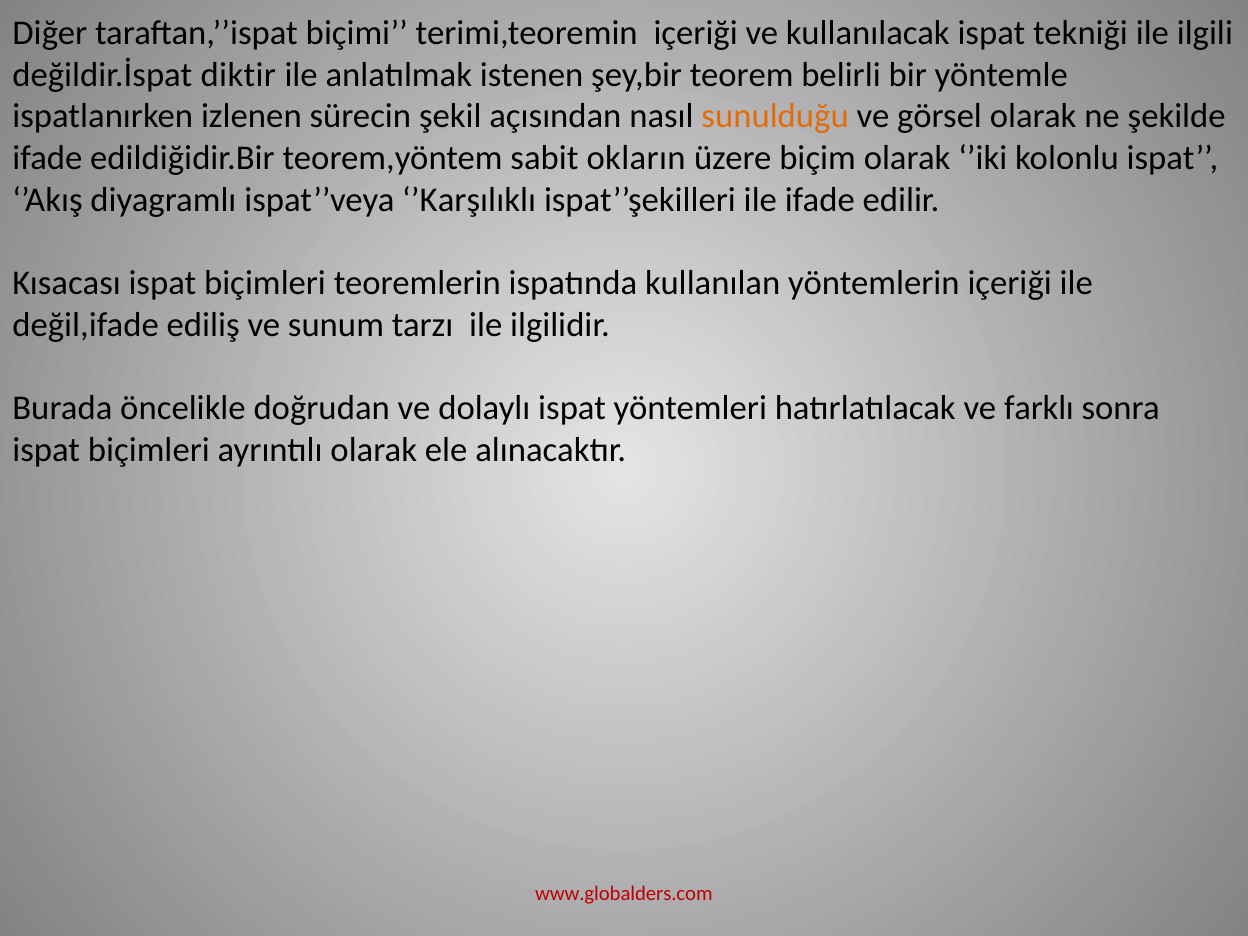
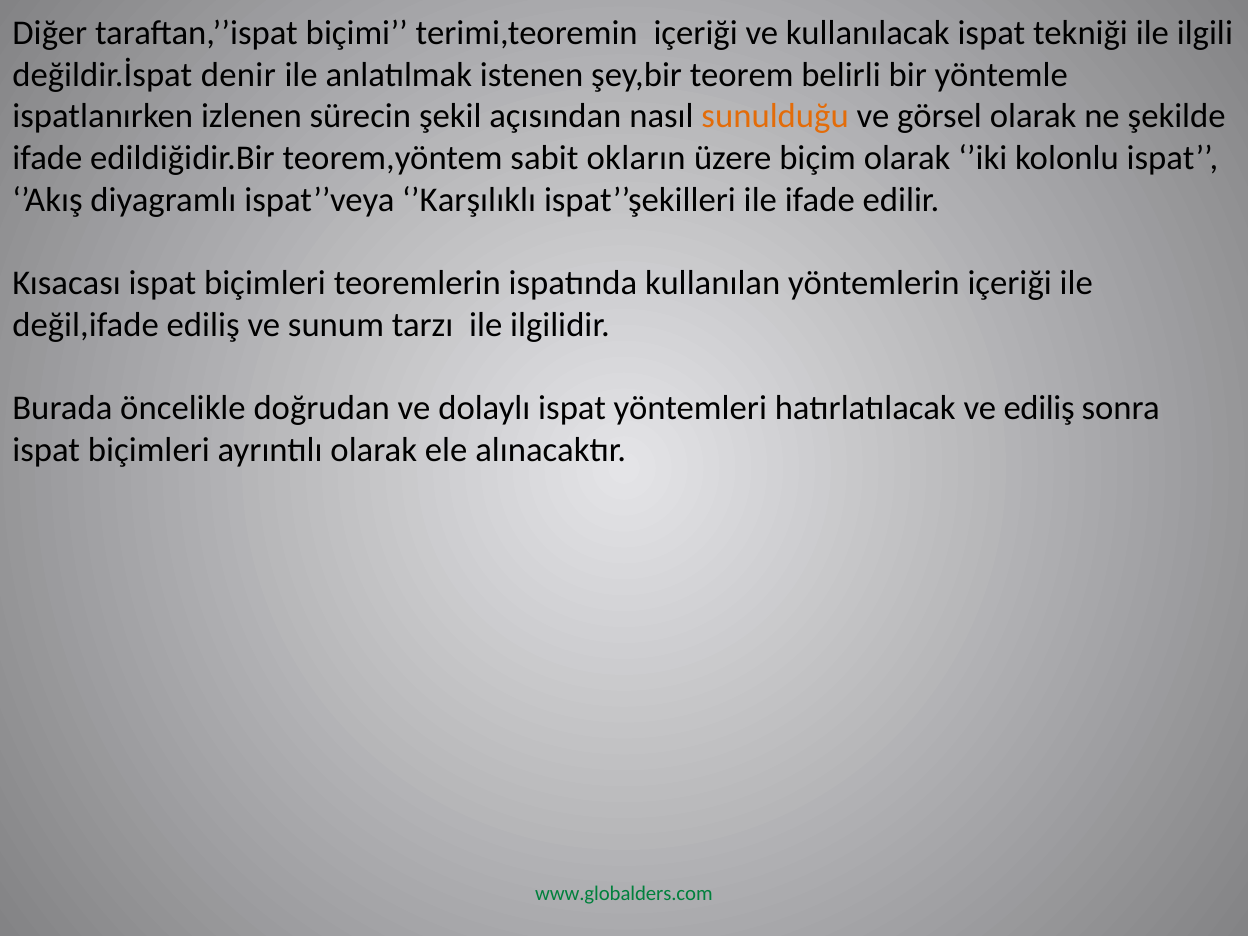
diktir: diktir -> denir (238, 75)
ve farklı: farklı -> ediliş (1039, 408)
www.globalders.com colour: red -> green (624, 894)
